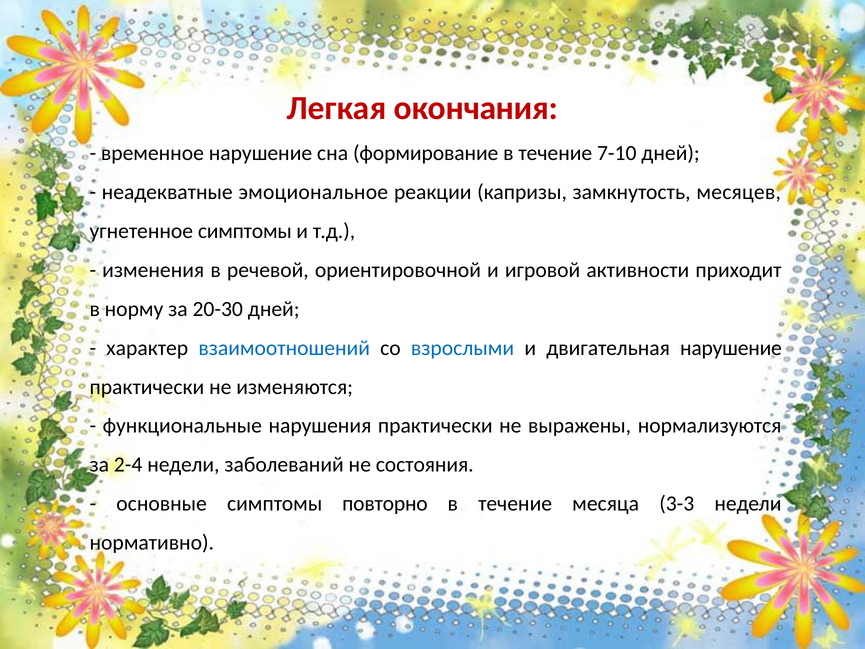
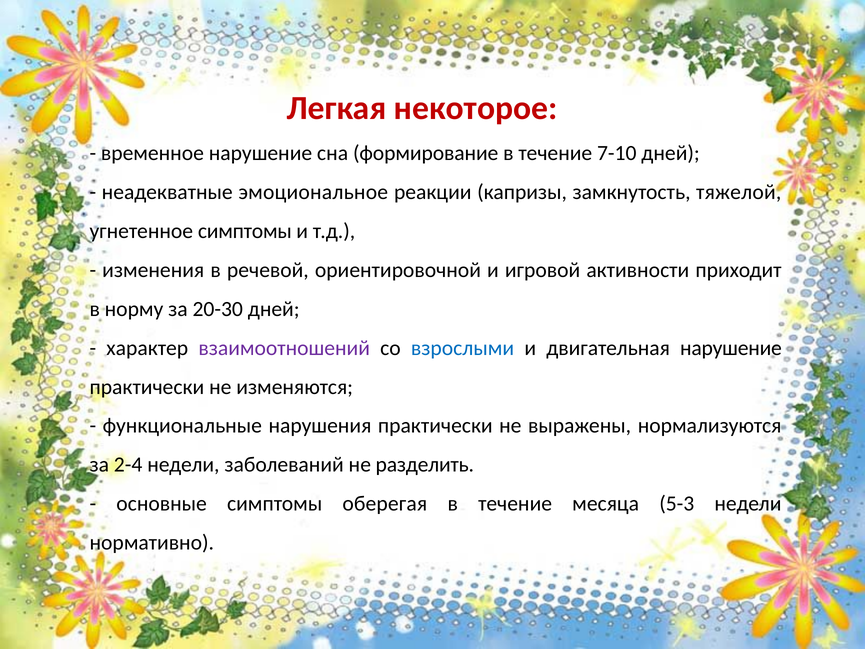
окончания: окончания -> некоторое (476, 108)
месяцев: месяцев -> тяжелой (739, 192)
взаимоотношений colour: blue -> purple (284, 348)
состояния: состояния -> разделить (425, 465)
повторно: повторно -> оберегая (385, 504)
3-3: 3-3 -> 5-3 (677, 504)
